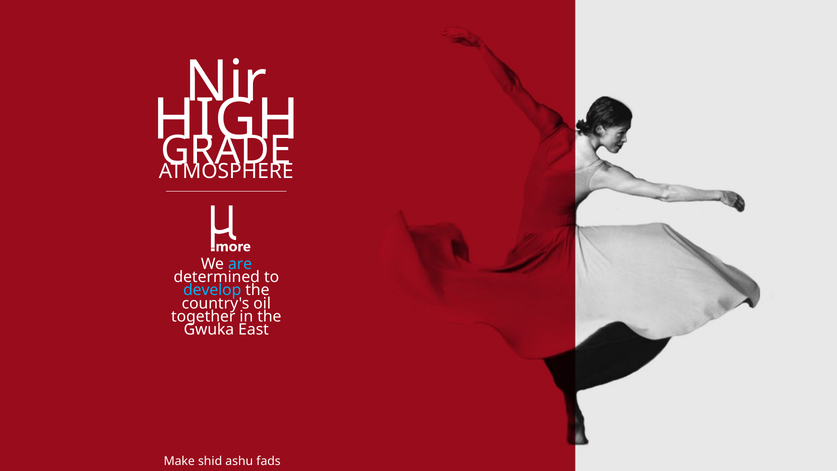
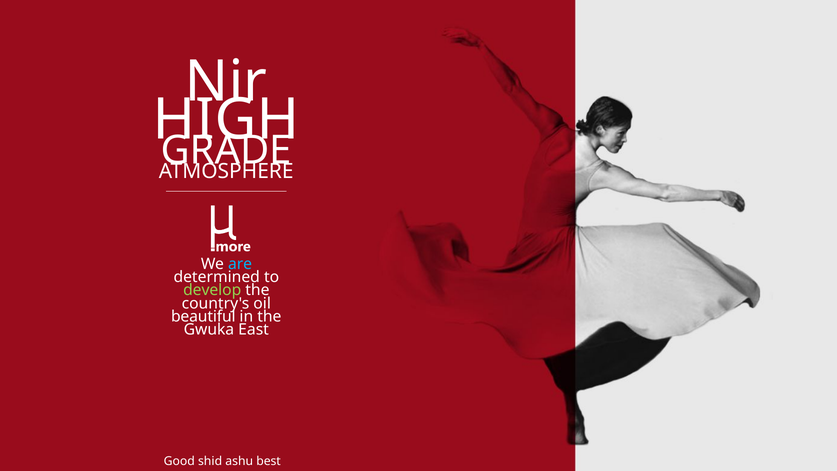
develop colour: light blue -> light green (212, 290)
together: together -> beautiful (203, 316)
Make: Make -> Good (179, 461)
fads: fads -> best (269, 461)
